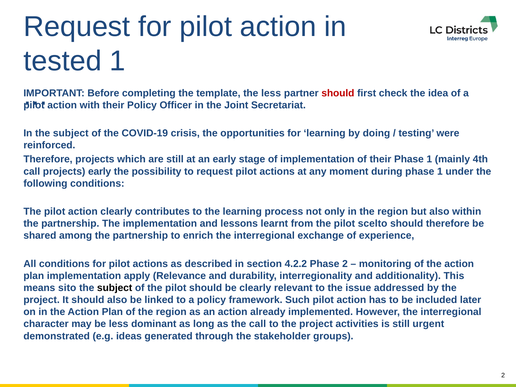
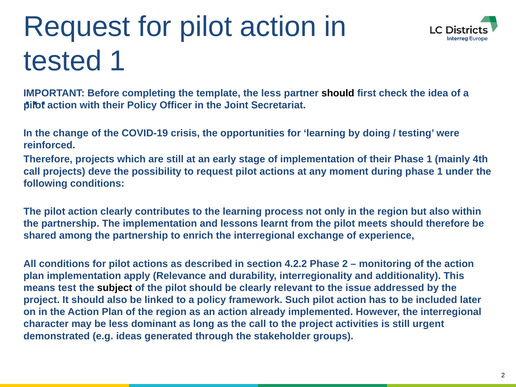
should colour: red -> black (338, 93)
In the subject: subject -> change (71, 133)
projects early: early -> deve (100, 171)
scelto: scelto -> meets (373, 224)
sito: sito -> test (67, 288)
